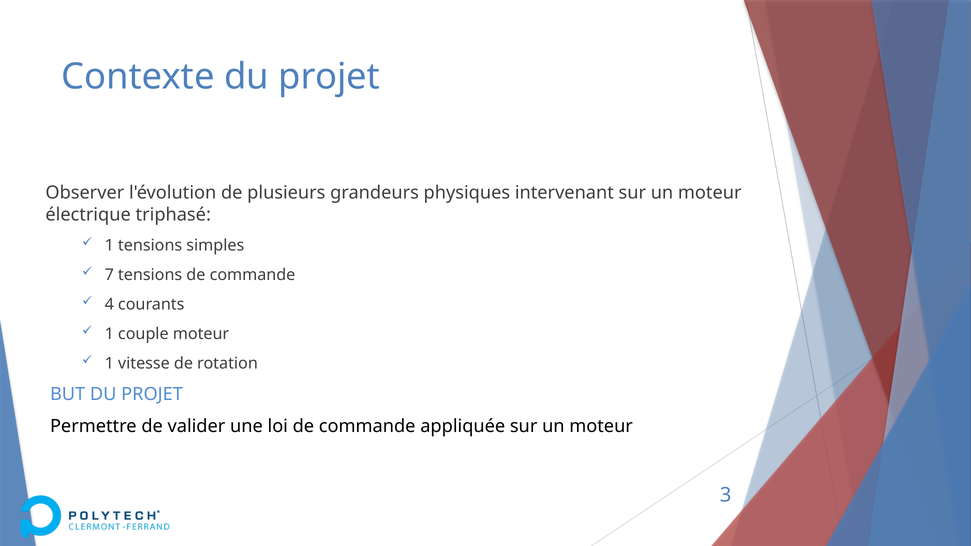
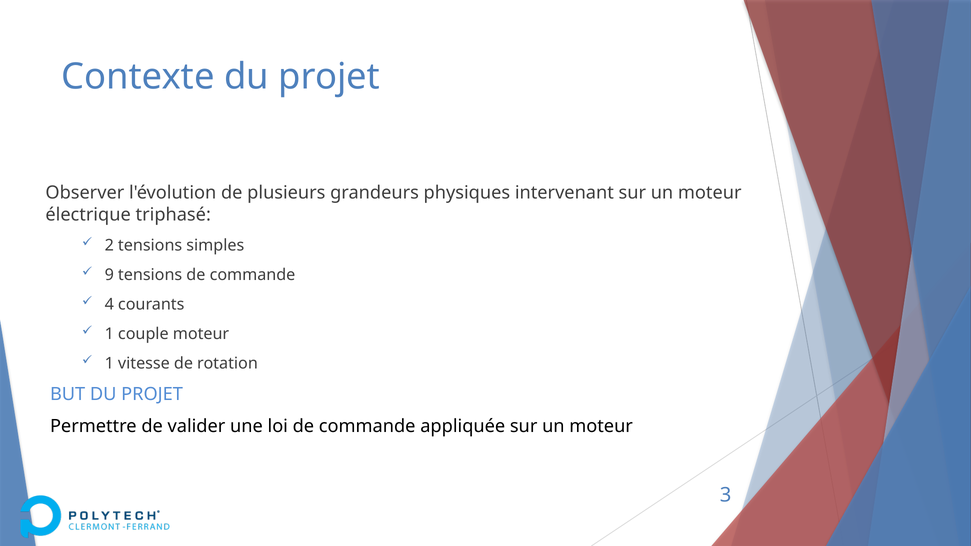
1: 1 -> 2 (109, 245)
7: 7 -> 9 (109, 275)
